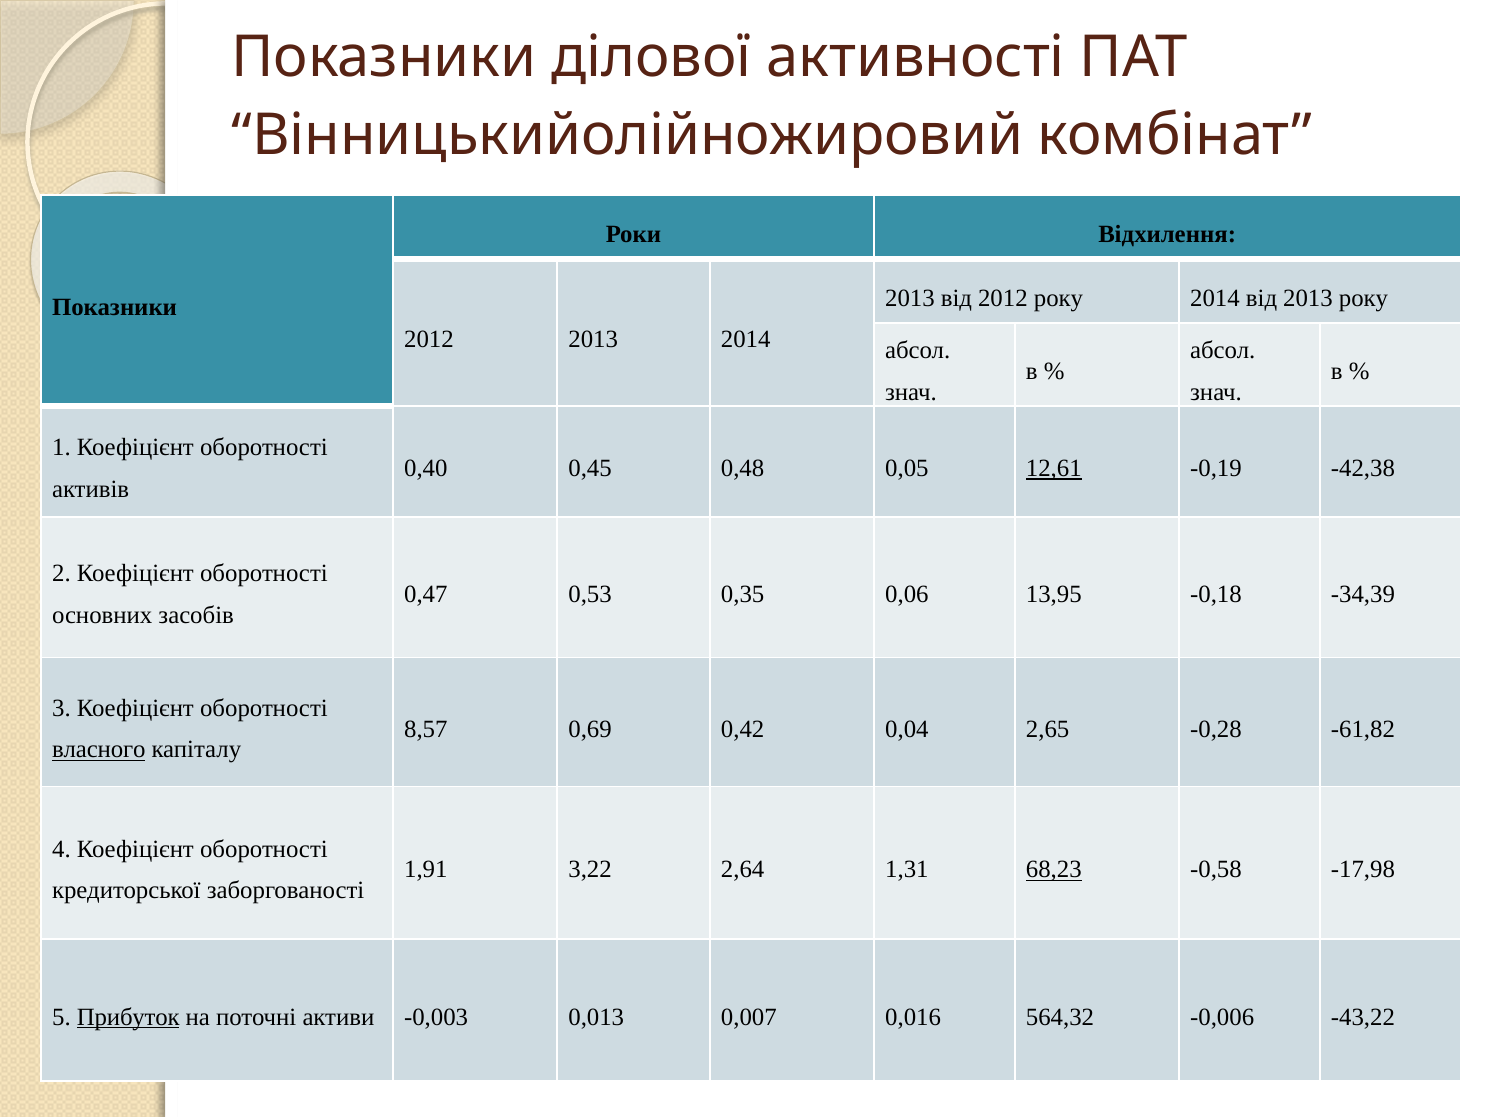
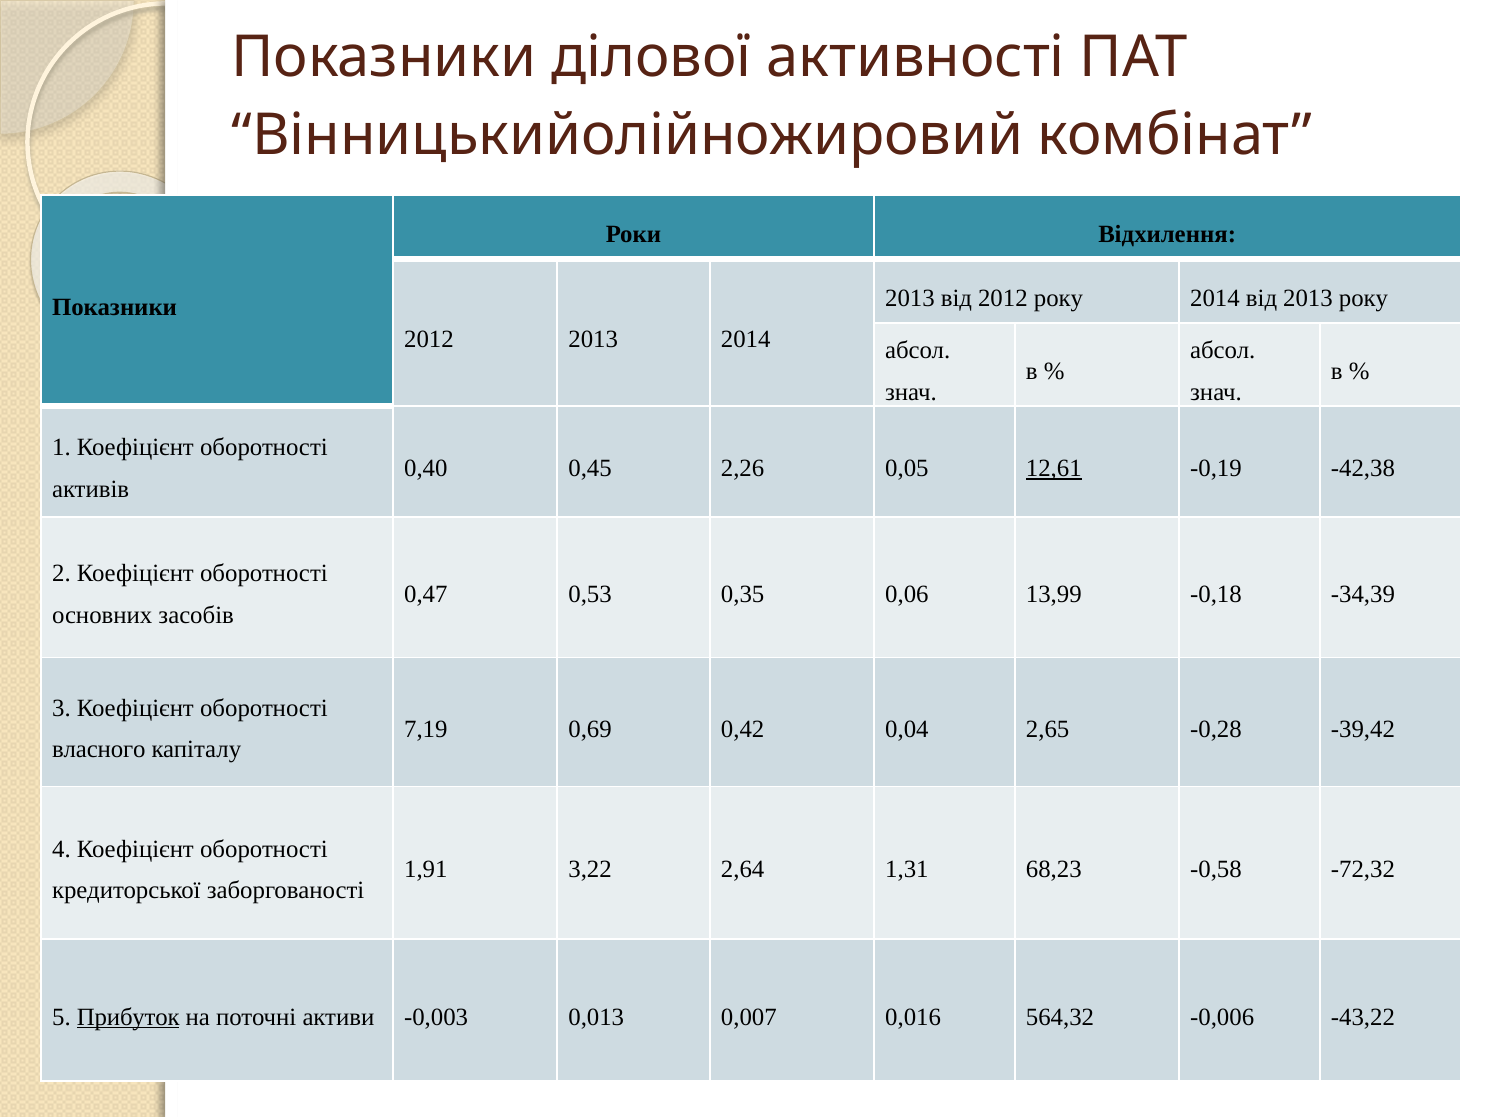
0,48: 0,48 -> 2,26 (743, 469)
13,95: 13,95 -> 13,99 (1054, 594)
8,57: 8,57 -> 7,19 (426, 729)
-61,82: -61,82 -> -39,42 (1363, 729)
власного underline: present -> none (99, 750)
68,23 underline: present -> none (1054, 870)
-17,98: -17,98 -> -72,32 (1363, 870)
